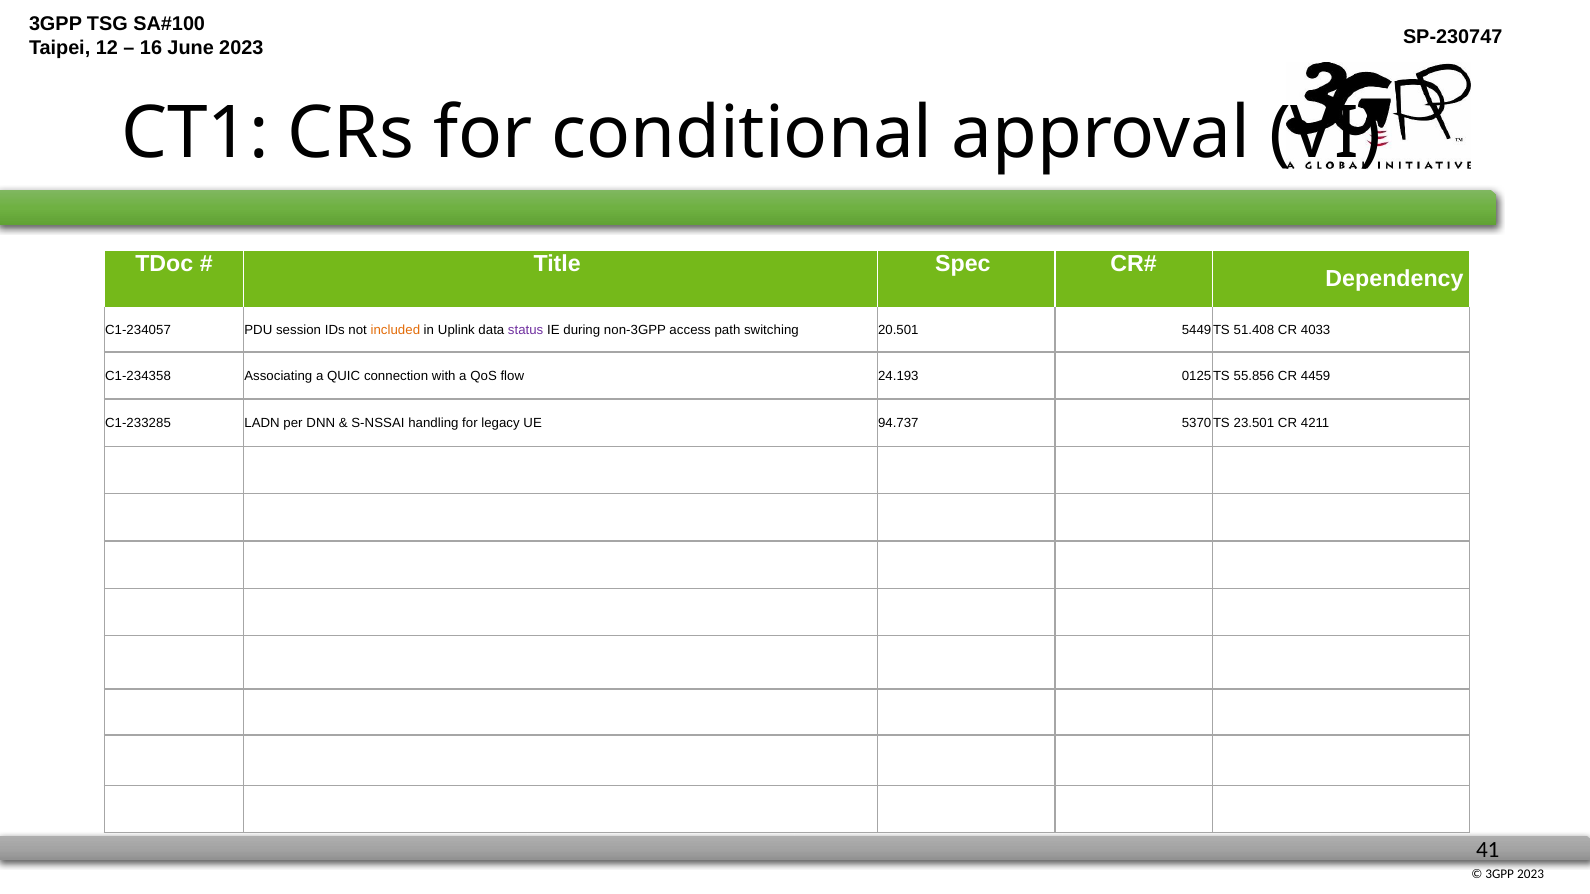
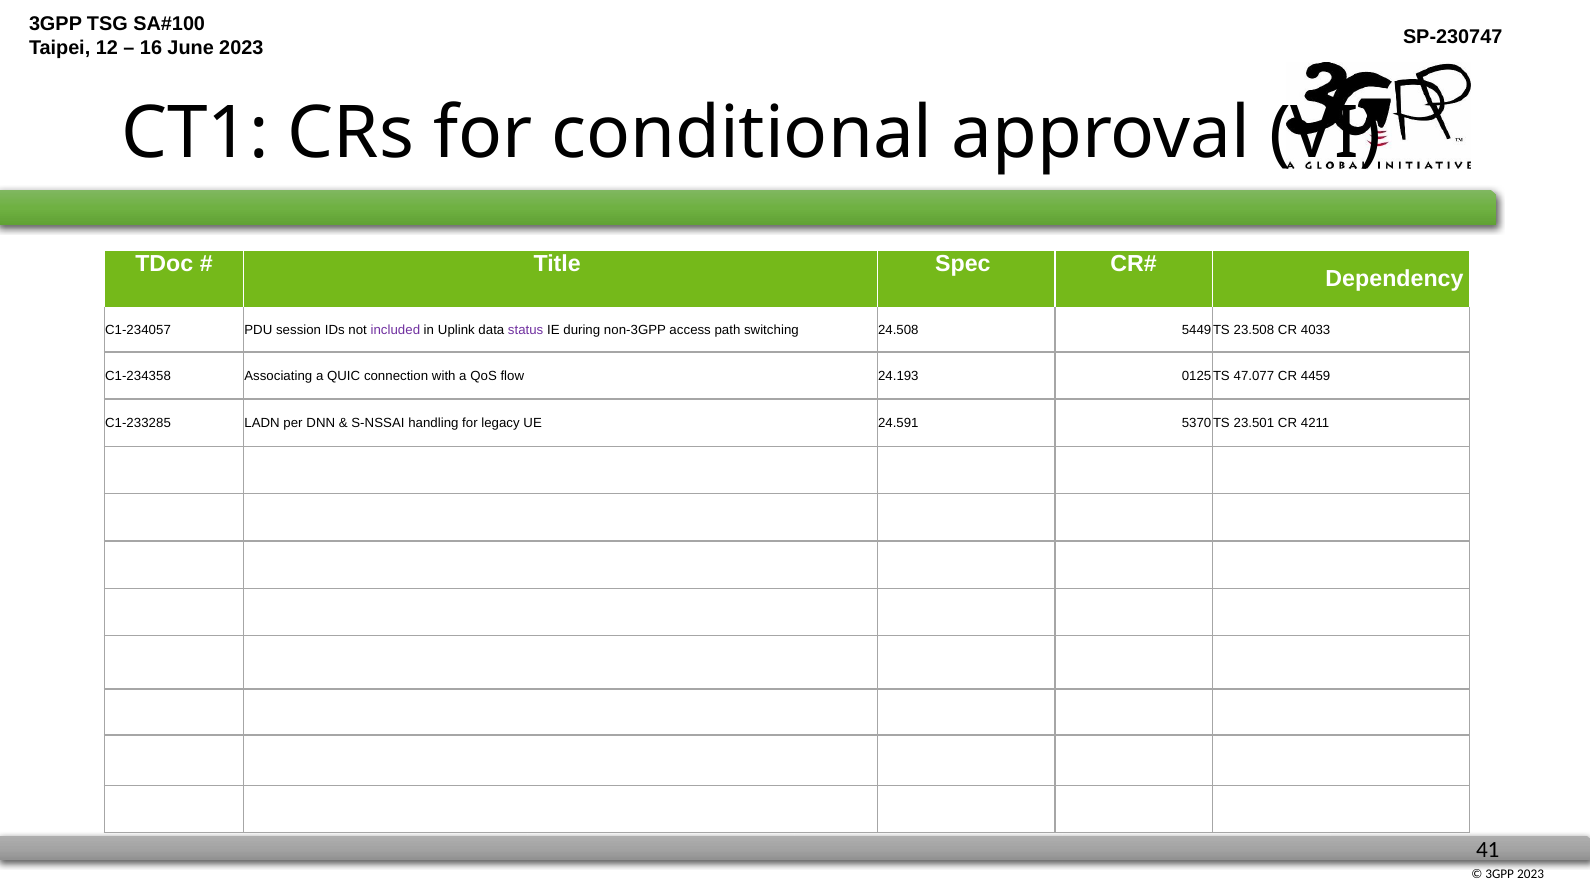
included colour: orange -> purple (395, 330)
20.501: 20.501 -> 24.508 (898, 330)
51.408: 51.408 -> 23.508 (1254, 330)
55.856: 55.856 -> 47.077 (1254, 376)
94.737: 94.737 -> 24.591 (898, 424)
